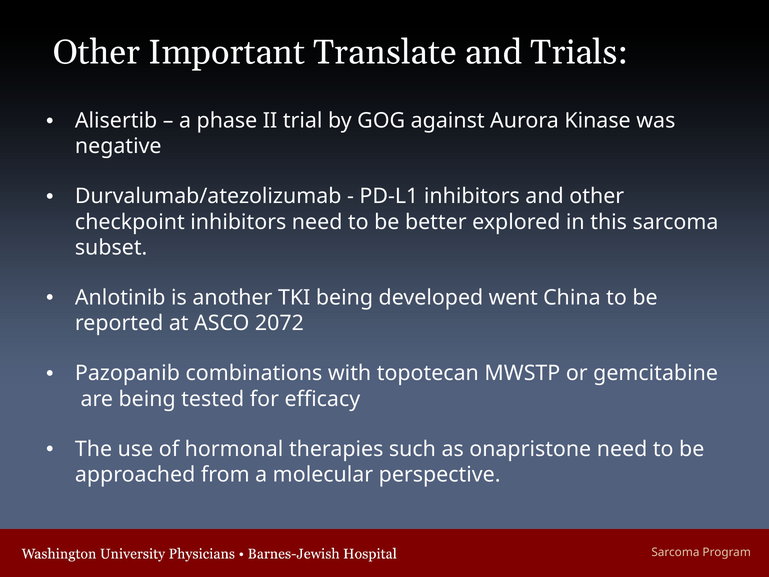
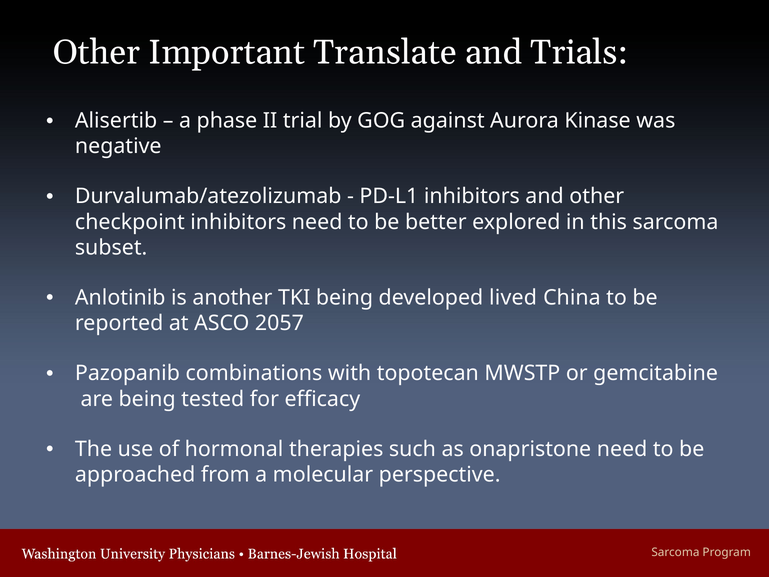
went: went -> lived (513, 298)
2072: 2072 -> 2057 (279, 323)
